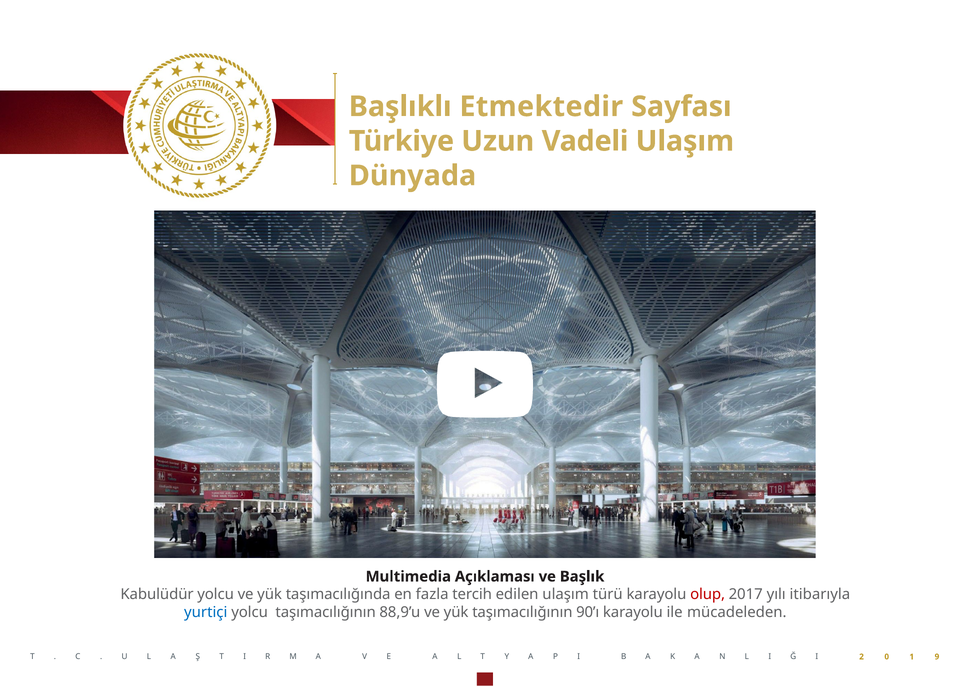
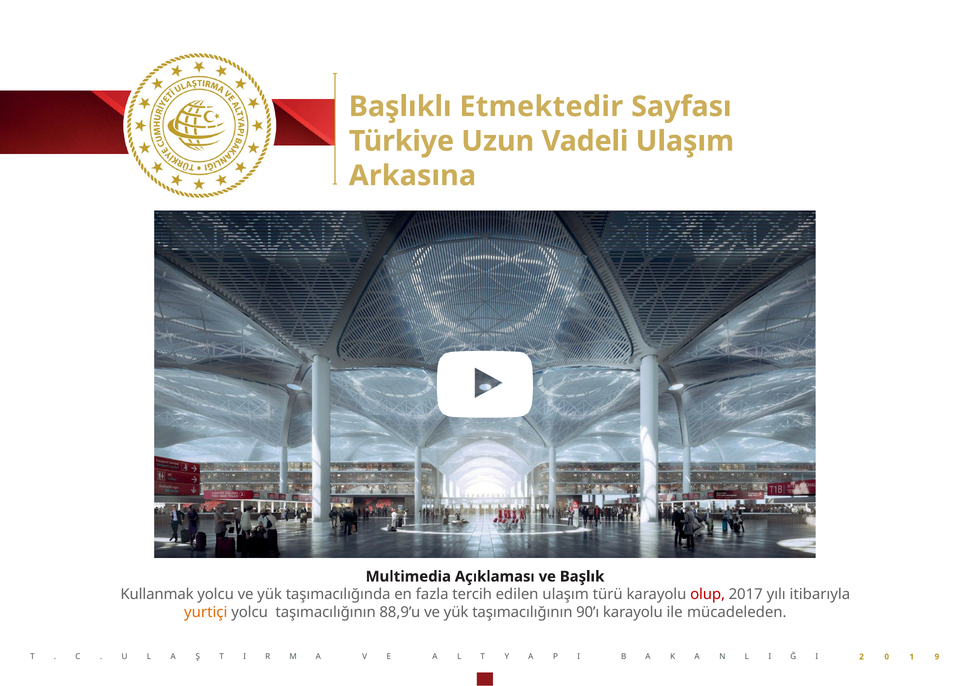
Dünyada: Dünyada -> Arkasına (412, 176)
Kabulüdür: Kabulüdür -> Kullanmak (157, 595)
yurtiçi colour: blue -> orange (206, 613)
